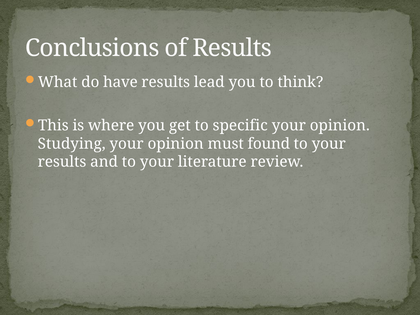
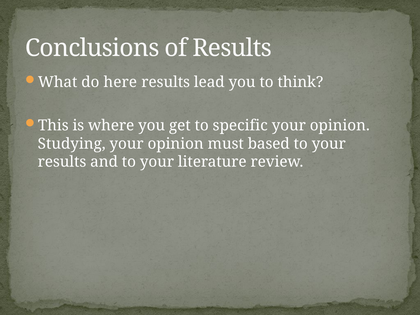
have: have -> here (120, 82)
found: found -> based (269, 144)
